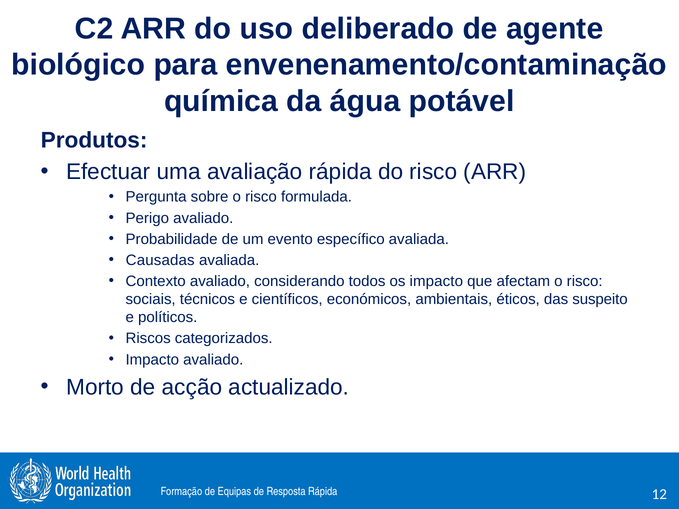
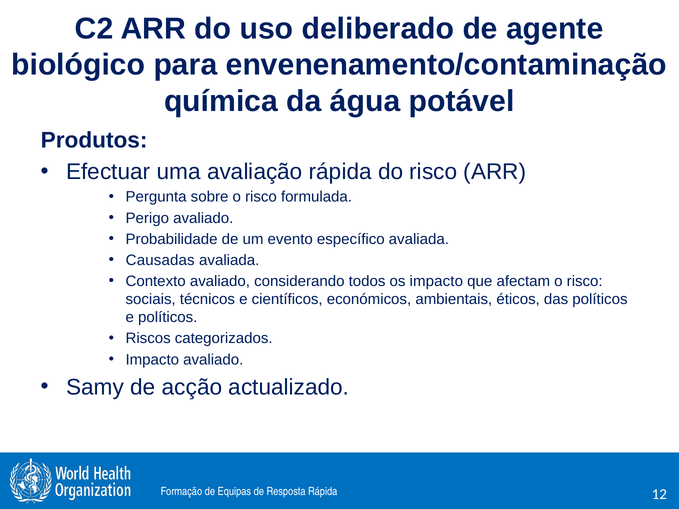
das suspeito: suspeito -> políticos (600, 300)
Morto: Morto -> Samy (95, 387)
